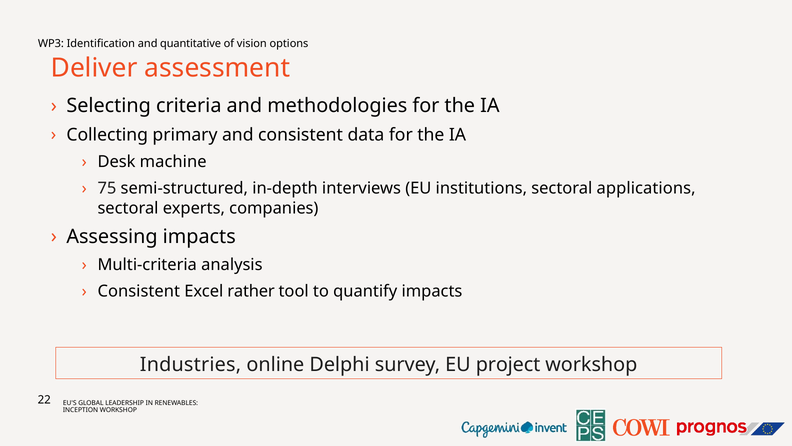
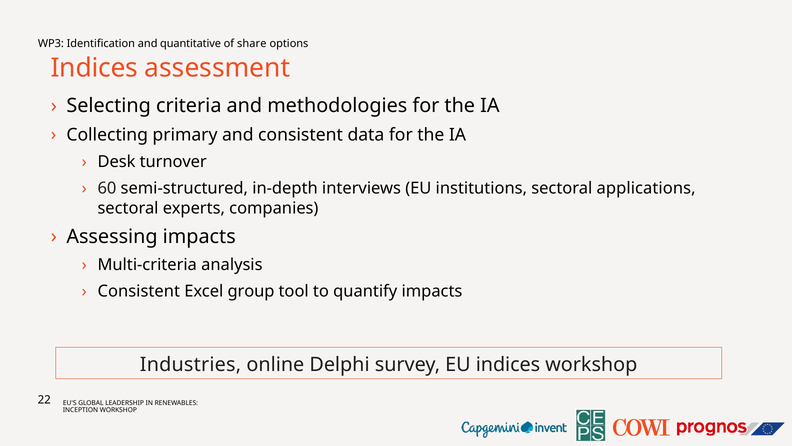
vision: vision -> share (252, 44)
Deliver: Deliver -> Indices (94, 68)
machine: machine -> turnover (173, 162)
75: 75 -> 60 (107, 188)
rather: rather -> group (251, 291)
EU project: project -> indices (508, 364)
